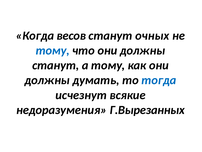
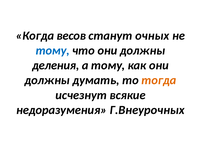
станут: станут -> деления (56, 65)
тогда colour: blue -> orange (159, 80)
Г.Вырезанных: Г.Вырезанных -> Г.Внеурочных (147, 110)
